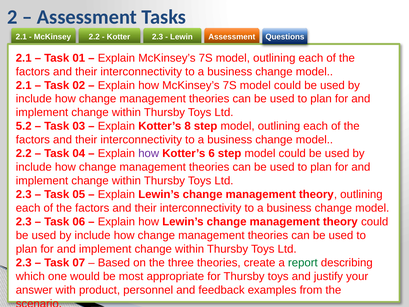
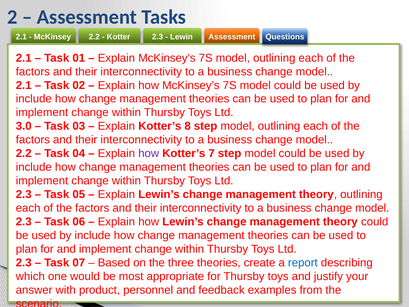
5.2: 5.2 -> 3.0 (24, 126)
6: 6 -> 7 (212, 153)
report colour: green -> blue (303, 262)
